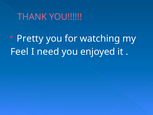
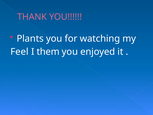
Pretty: Pretty -> Plants (30, 39)
need: need -> them (48, 52)
